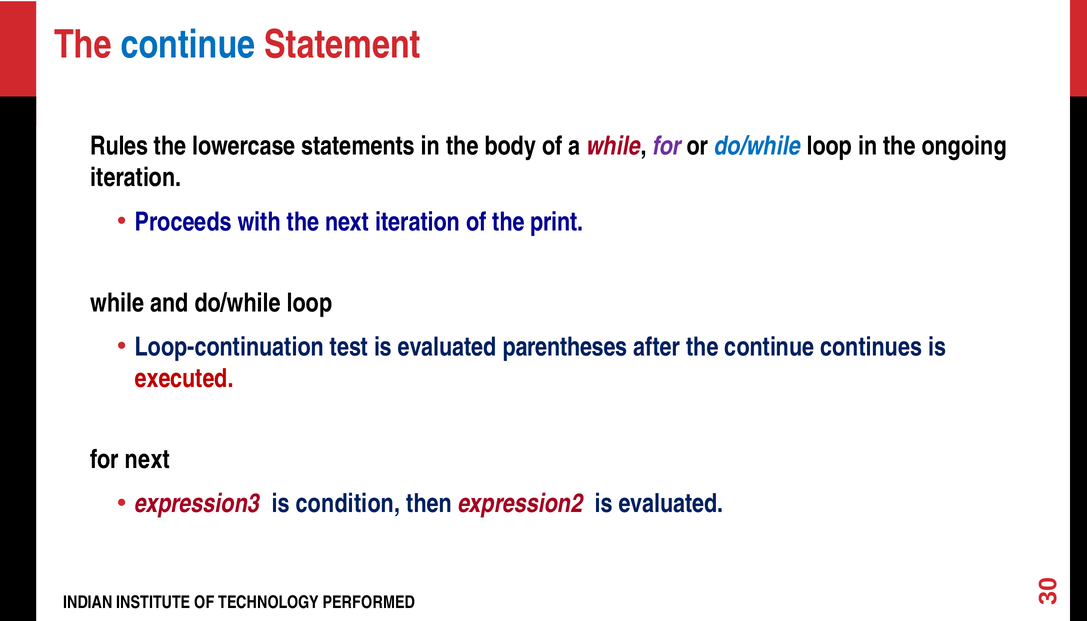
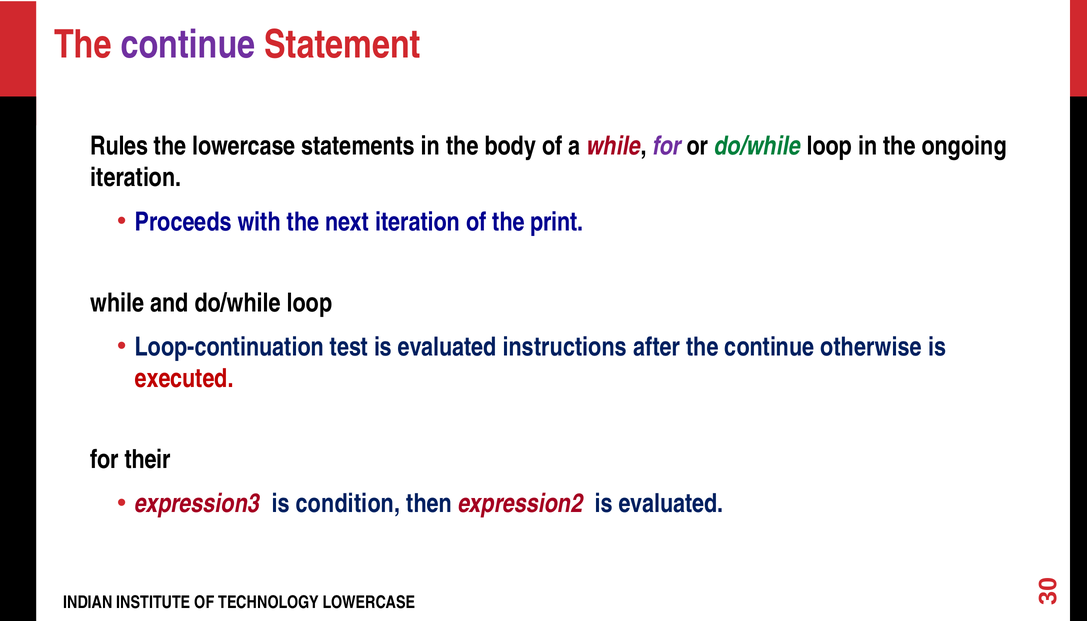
continue colour: blue -> purple (188, 45)
do/while colour: blue -> green (757, 146)
parentheses: parentheses -> instructions (565, 347)
continues: continues -> otherwise (871, 347)
for next: next -> their (148, 460)
TECHNOLOGY PERFORMED: PERFORMED -> LOWERCASE (369, 603)
